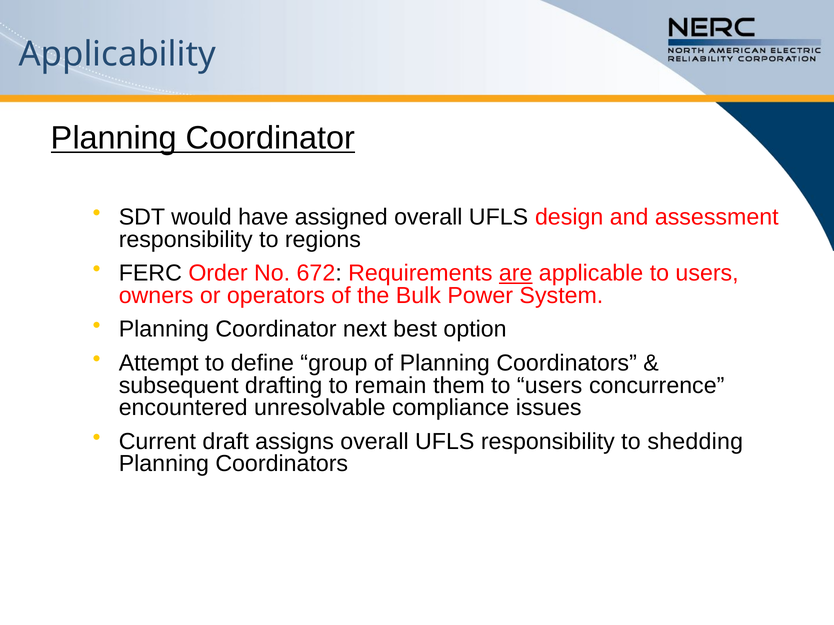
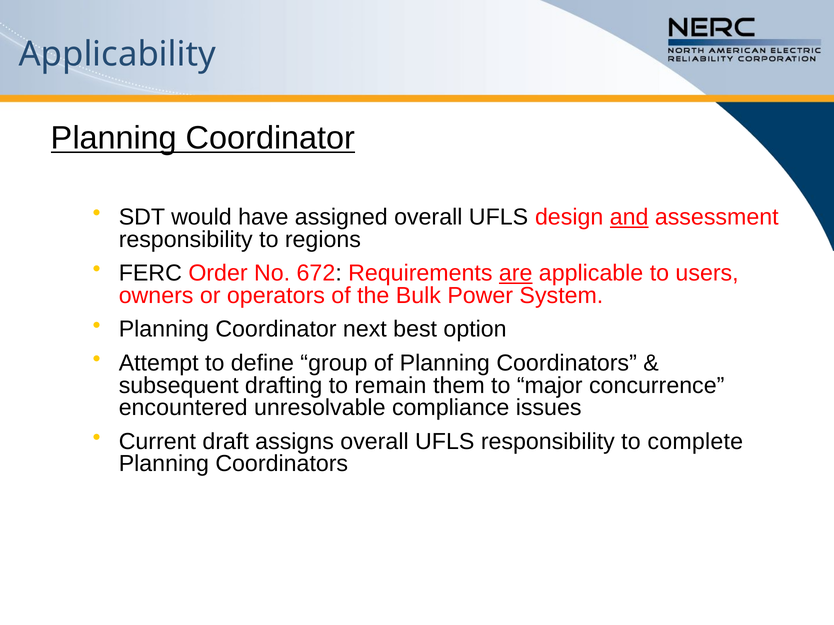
and underline: none -> present (629, 217)
them to users: users -> major (550, 386)
shedding: shedding -> complete (695, 442)
